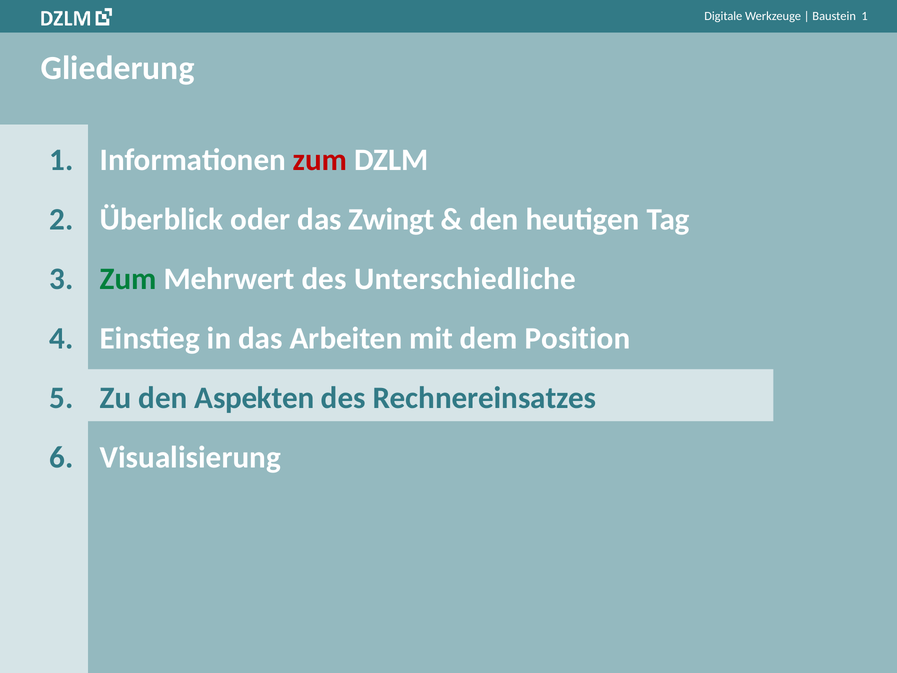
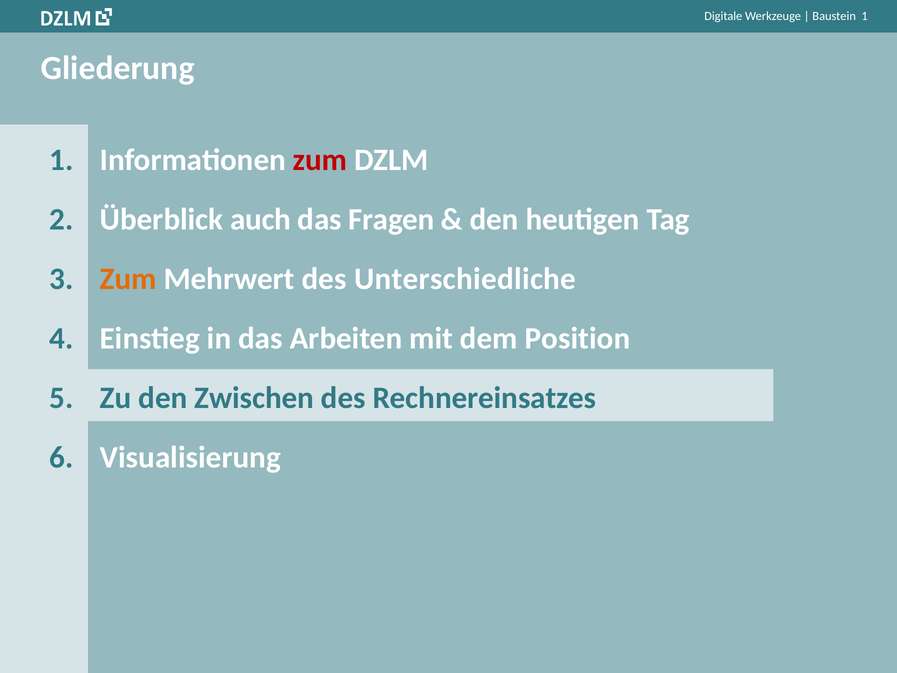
oder: oder -> auch (261, 219)
Zwingt: Zwingt -> Fragen (391, 219)
Zum colour: green -> orange (128, 279)
Aspekten: Aspekten -> Zwischen (254, 398)
